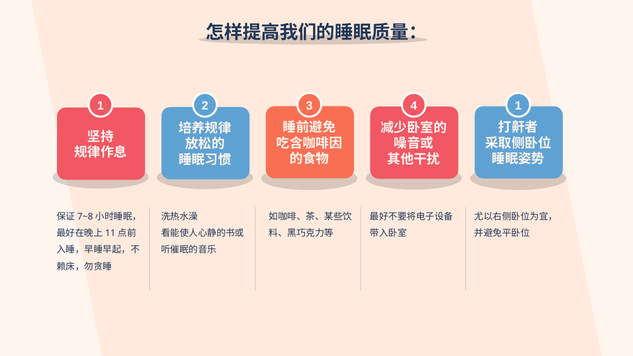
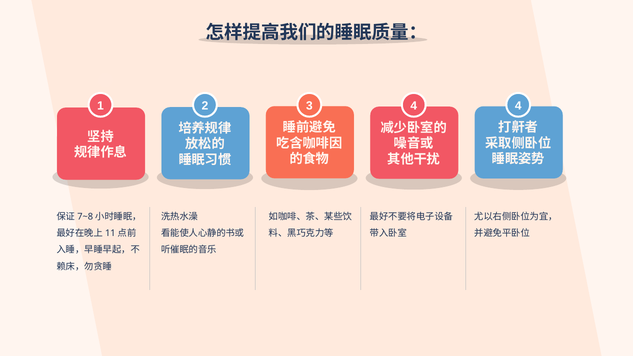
4 1: 1 -> 4 (518, 106)
